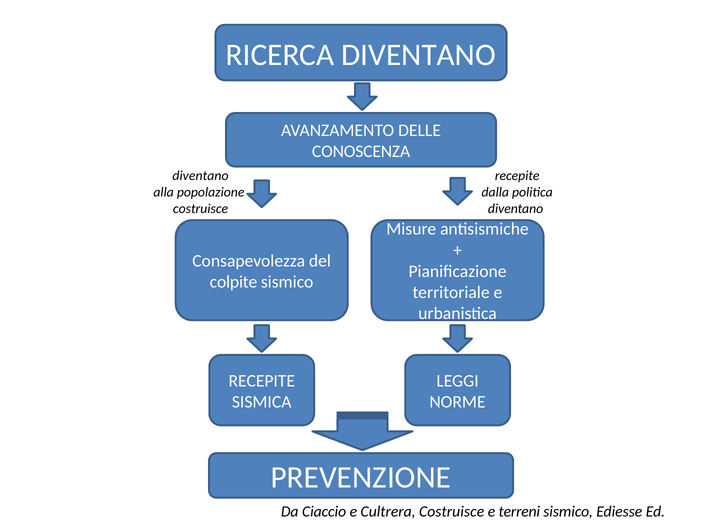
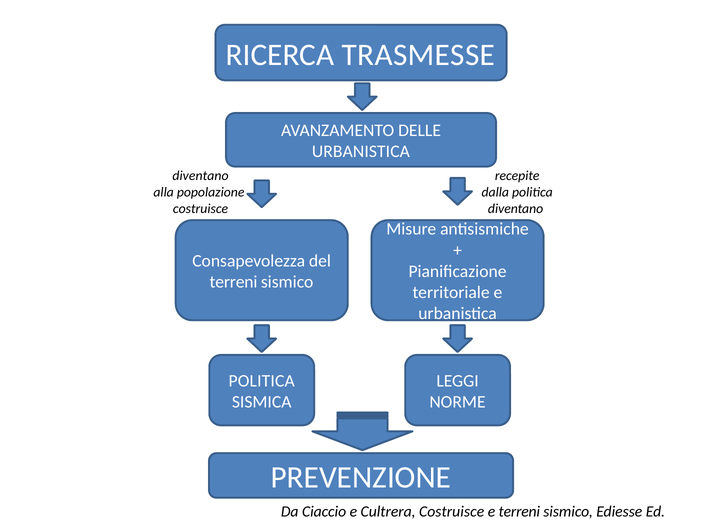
RICERCA DIVENTANO: DIVENTANO -> TRASMESSE (418, 55)
CONOSCENZA: CONOSCENZA -> URBANISTICA (361, 152)
colpite: colpite -> terreni (234, 282)
RECEPITE: RECEPITE -> POLITICA (262, 381)
